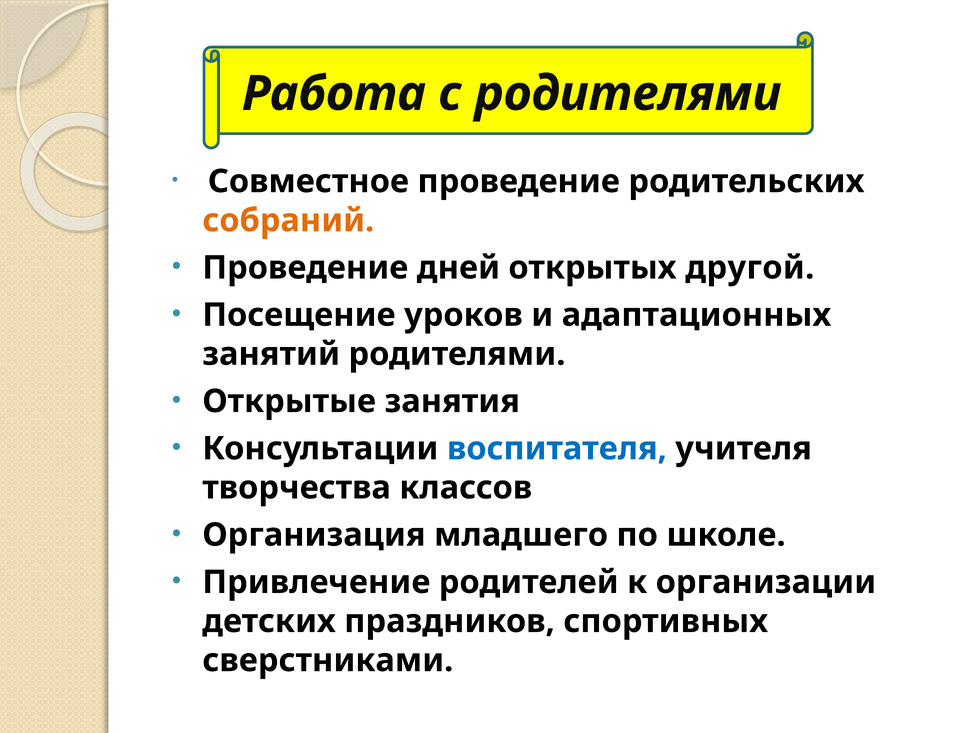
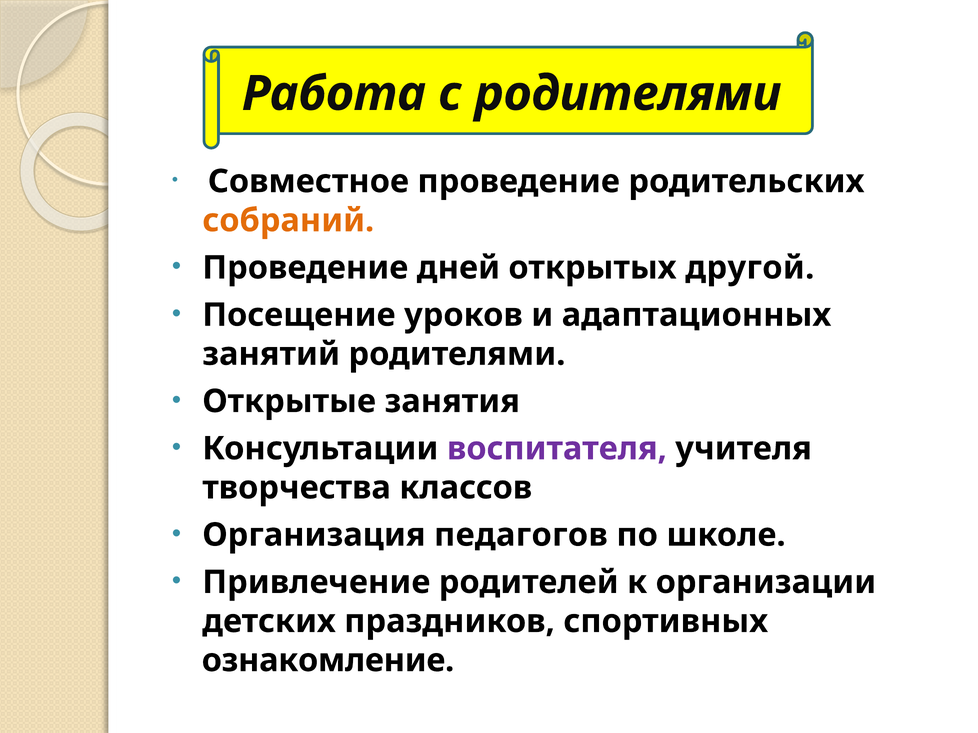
воспитателя colour: blue -> purple (557, 449)
младшего: младшего -> педагогов (521, 535)
сверстниками: сверстниками -> ознакомление (328, 661)
